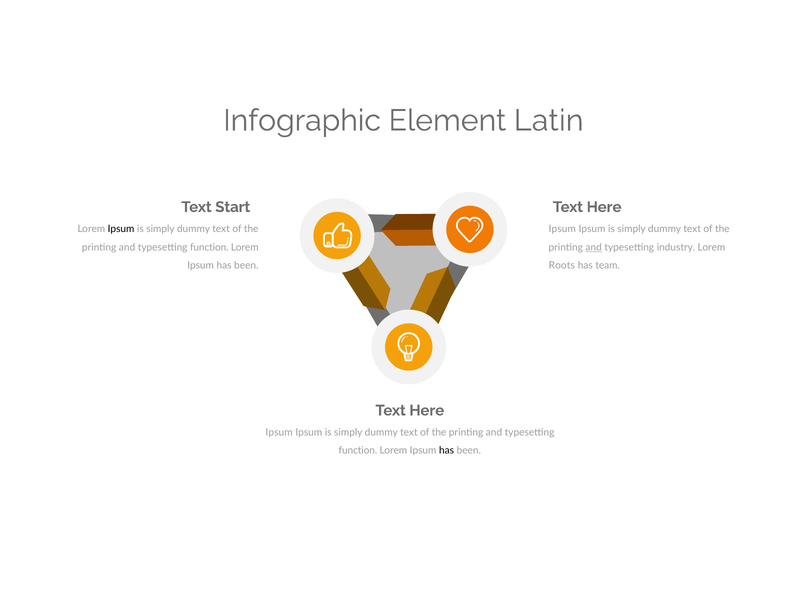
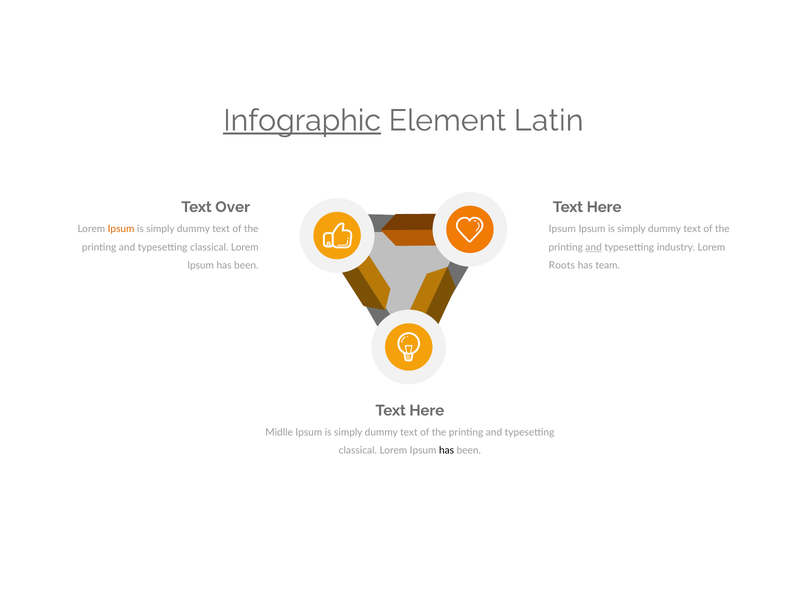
Infographic underline: none -> present (302, 121)
Start: Start -> Over (233, 207)
Ipsum colour: black -> orange (121, 229)
function: function -> classical (209, 247)
Ipsum: Ipsum -> Midlle (279, 433)
function: function -> classical (358, 451)
